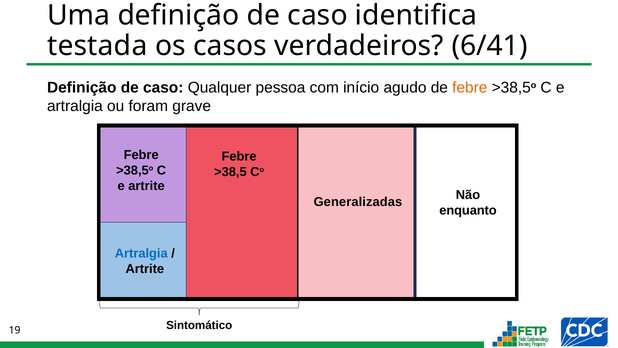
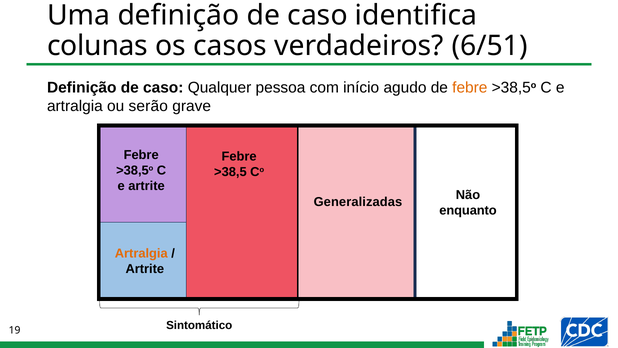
testada: testada -> colunas (98, 46)
6/41: 6/41 -> 6/51 (490, 46)
foram: foram -> serão (148, 106)
Artralgia colour: blue -> orange (141, 253)
